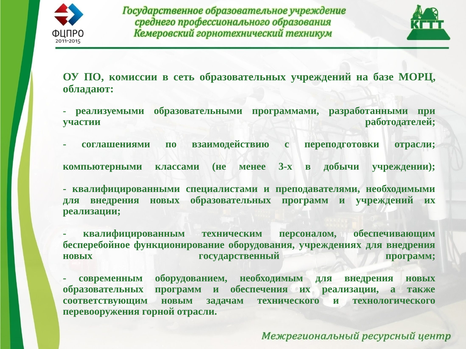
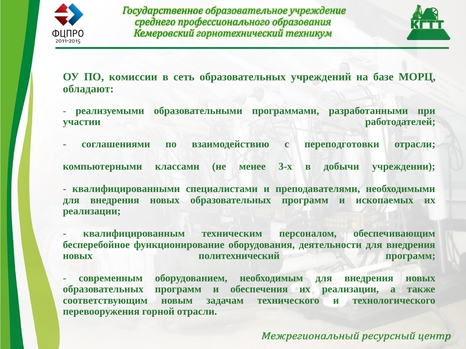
и учреждений: учреждений -> ископаемых (385, 200)
учреждениях: учреждениях -> деятельности (330, 245)
государственный: государственный -> политехнический (239, 256)
